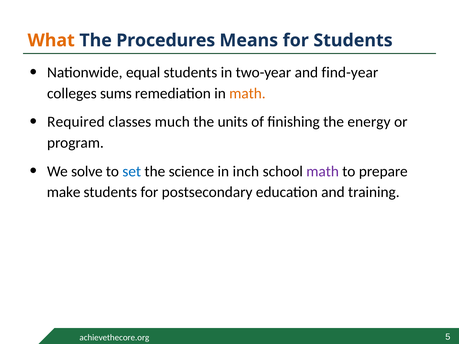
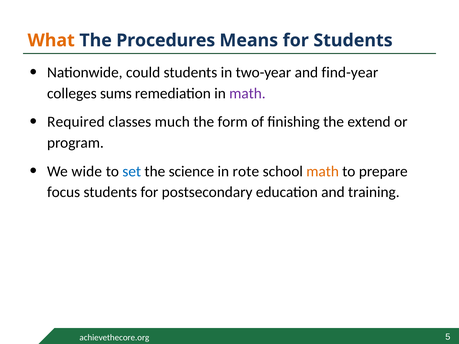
equal: equal -> could (143, 72)
math colour: orange -> purple (247, 93)
units: units -> form (233, 122)
energy: energy -> extend (369, 122)
solve: solve -> wide (87, 171)
inch: inch -> rote (246, 171)
math colour: purple -> orange (323, 171)
make: make -> focus (64, 192)
